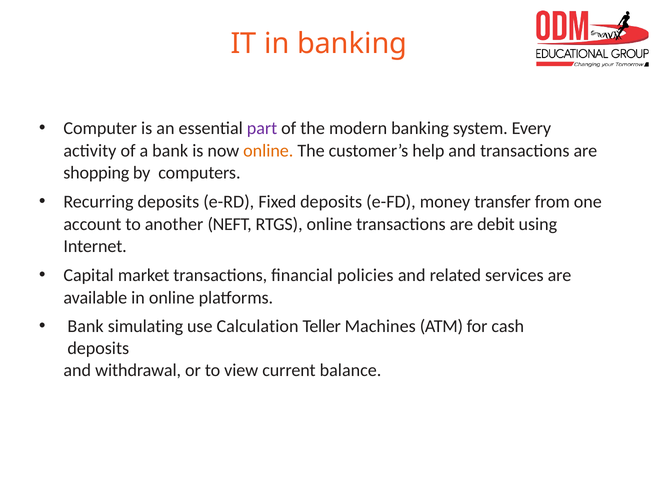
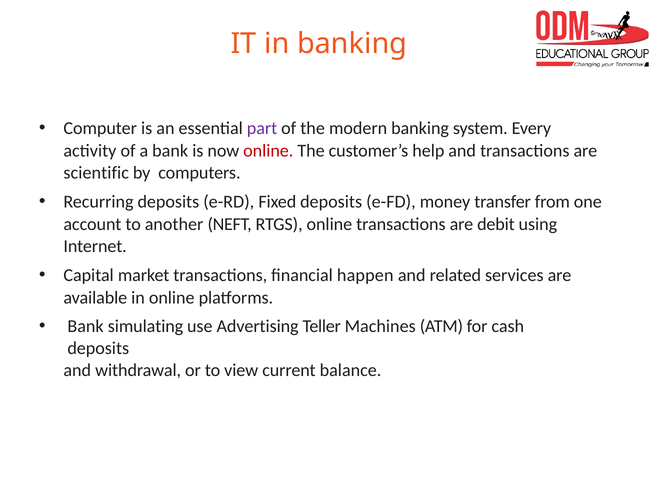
online colour: orange -> red (268, 150)
shopping: shopping -> scientific (96, 173)
policies: policies -> happen (365, 275)
Calculation: Calculation -> Advertising (258, 326)
